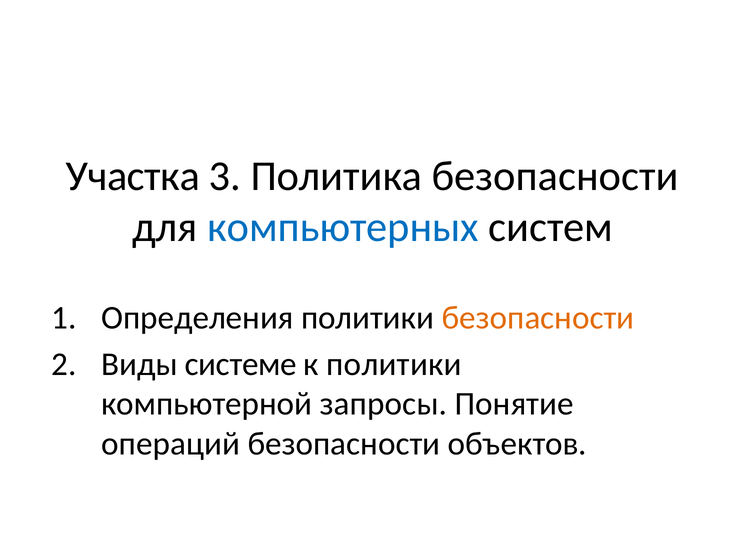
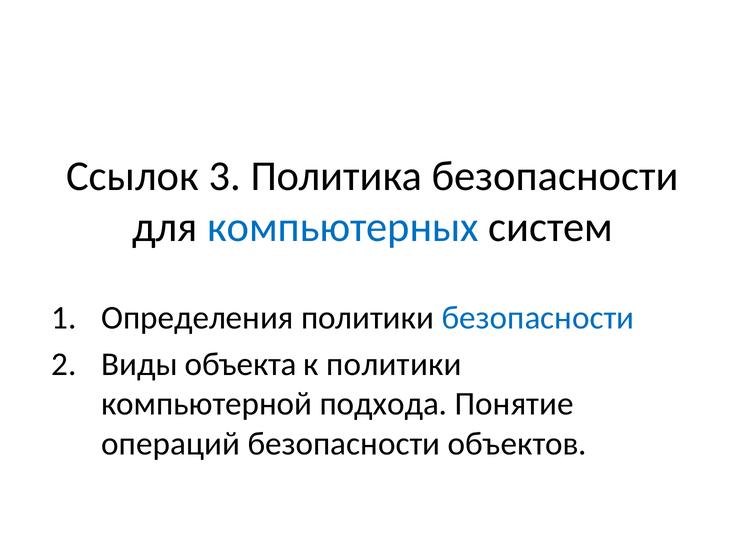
Участка: Участка -> Ссылок (133, 176)
безопасности colour: orange -> blue (538, 317)
системе: системе -> объекта (241, 364)
запросы: запросы -> подхода (383, 404)
